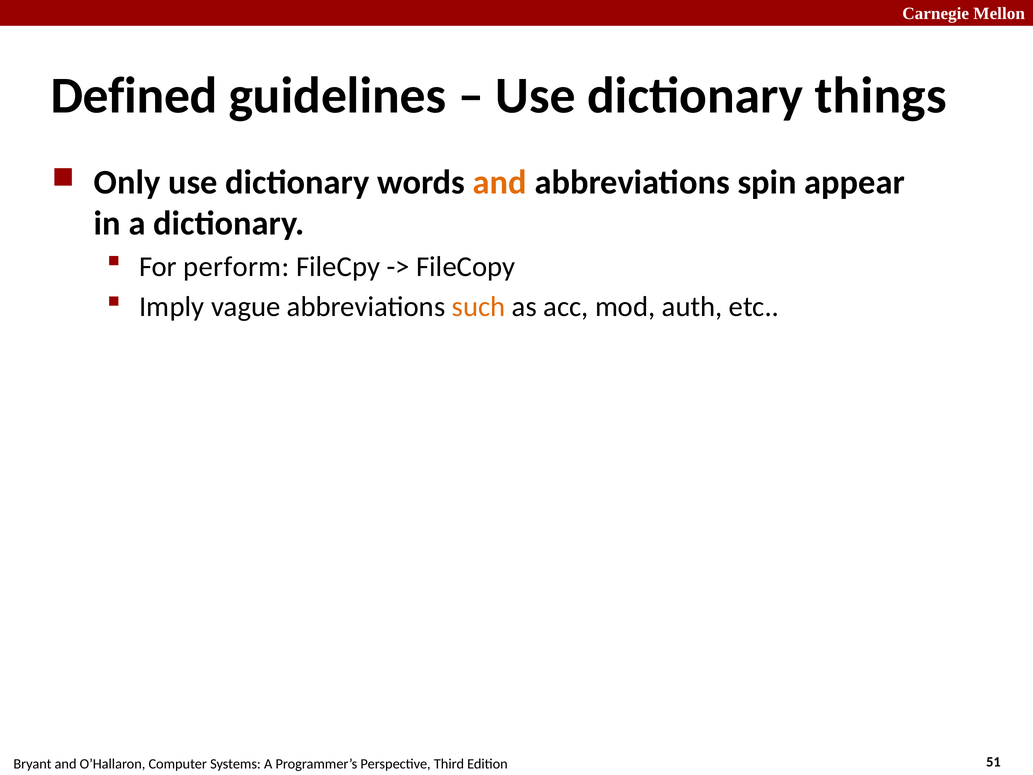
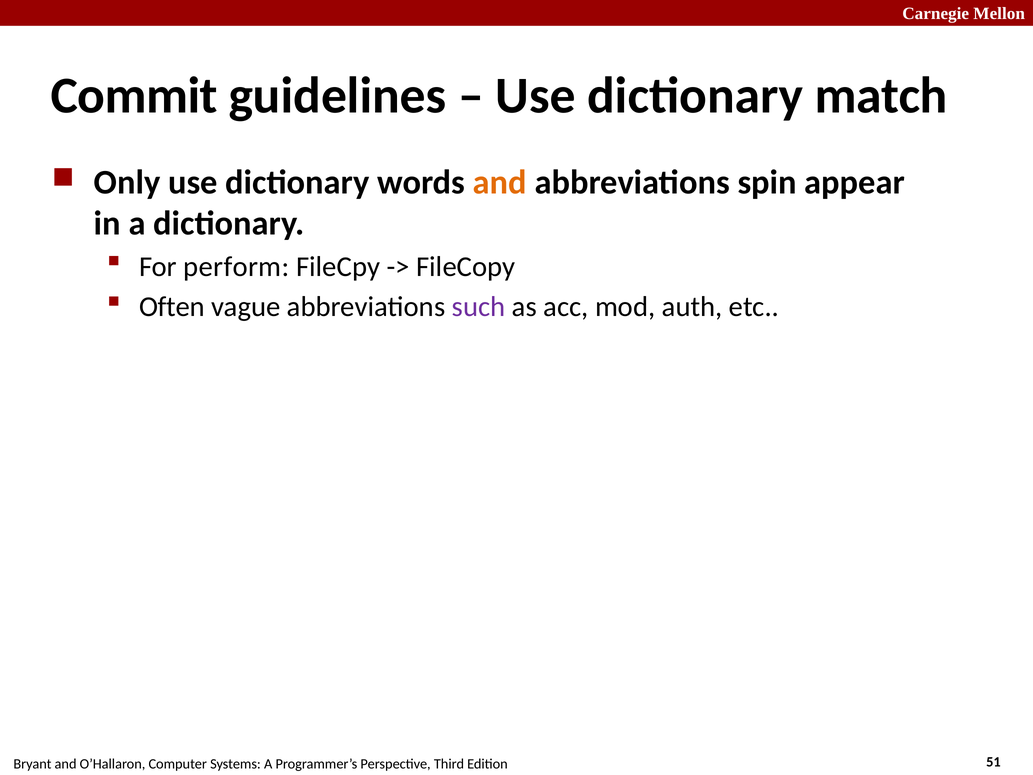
Defined: Defined -> Commit (134, 96)
things: things -> match (881, 96)
Imply: Imply -> Often (172, 307)
such colour: orange -> purple (479, 307)
